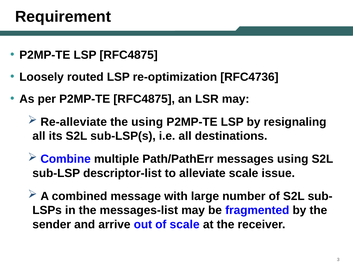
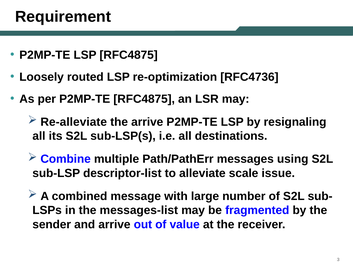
the using: using -> arrive (147, 122)
of scale: scale -> value (185, 224)
